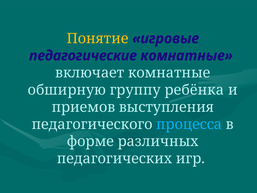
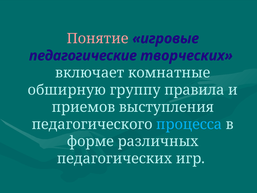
Понятие colour: yellow -> pink (98, 38)
педагогические комнатные: комнатные -> творческих (187, 56)
ребёнка: ребёнка -> правила (194, 90)
